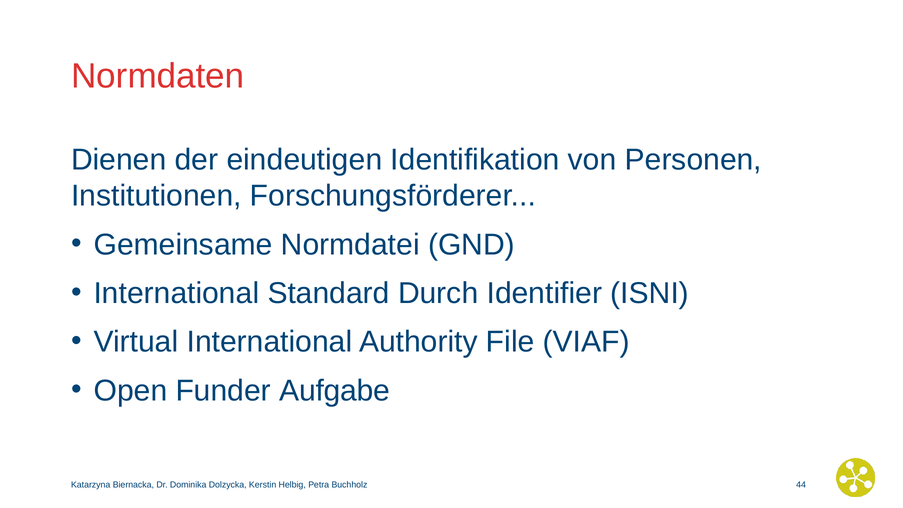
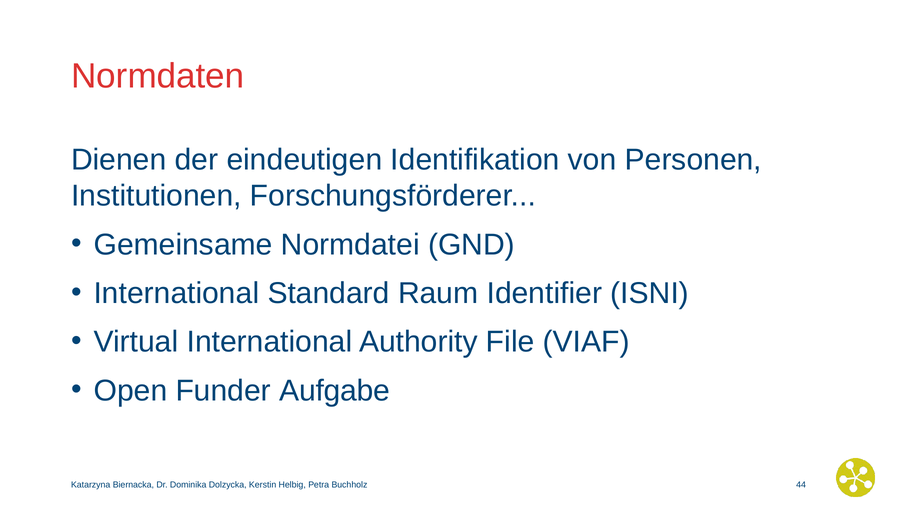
Durch: Durch -> Raum (438, 293)
